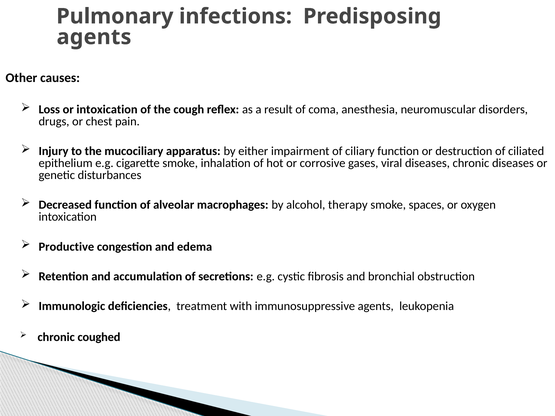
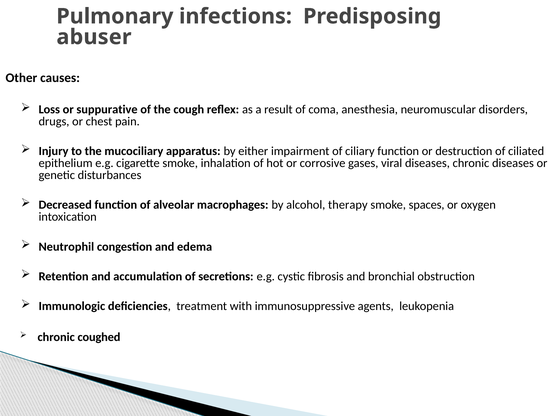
agents: agents -> abuser (94, 37)
or intoxication: intoxication -> suppurative (107, 110)
Productive: Productive -> Neutrophil (66, 247)
